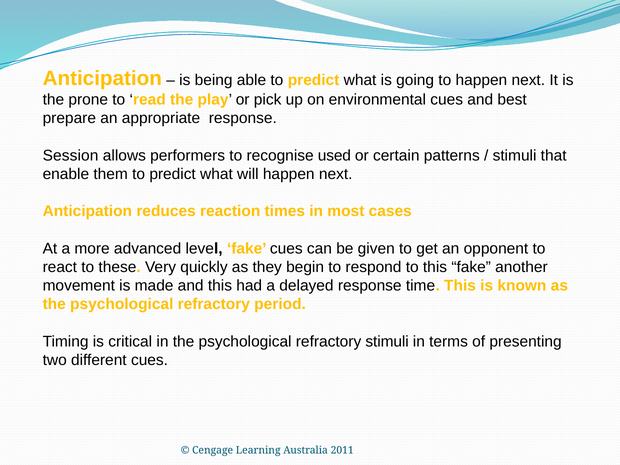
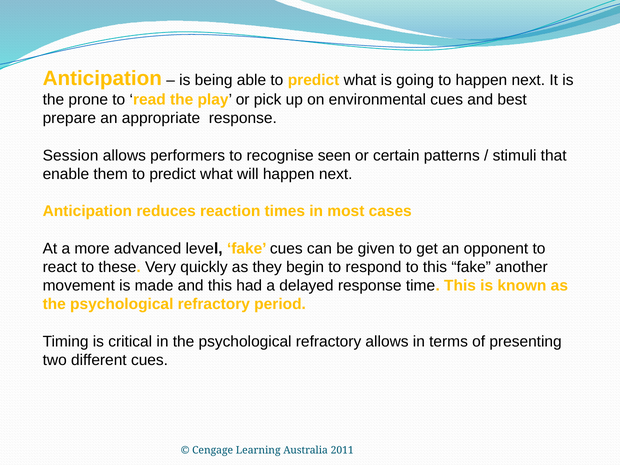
used: used -> seen (334, 156)
refractory stimuli: stimuli -> allows (387, 342)
